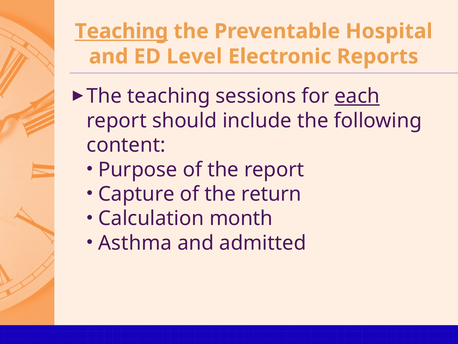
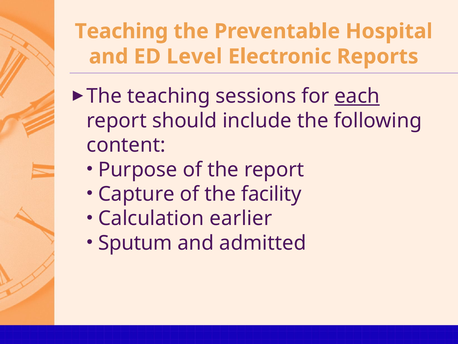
Teaching underline: present -> none (121, 31)
return: return -> facility (271, 194)
month: month -> earlier (241, 218)
Asthma: Asthma -> Sputum (135, 243)
